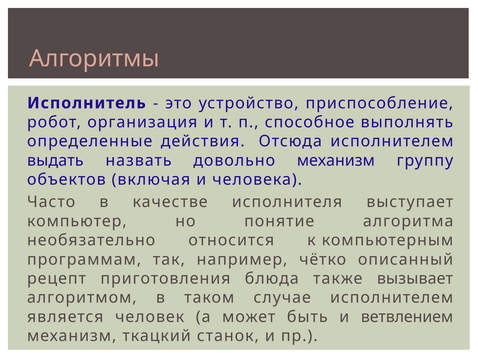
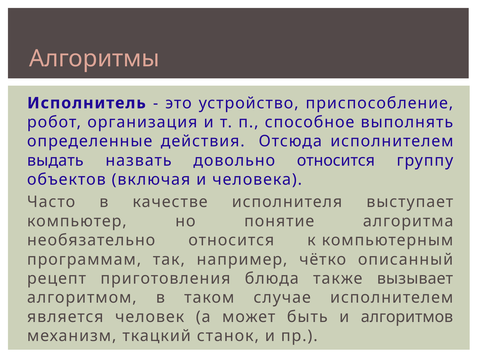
довольно механизм: механизм -> относится (336, 160)
ветвлением: ветвлением -> алгоритмов (407, 316)
